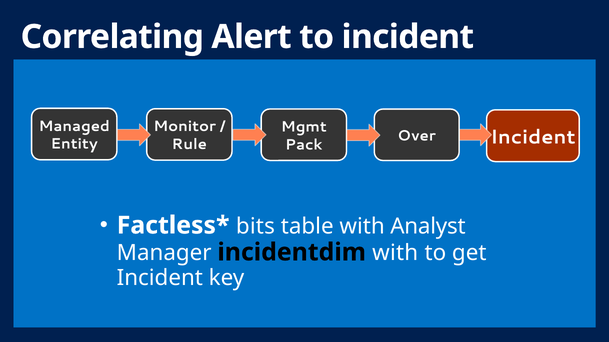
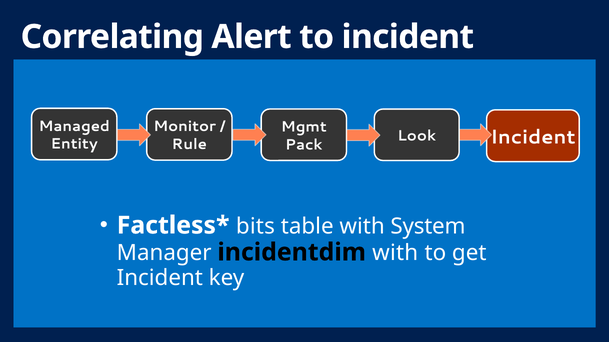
Over: Over -> Look (417, 136)
Analyst: Analyst -> System (428, 227)
